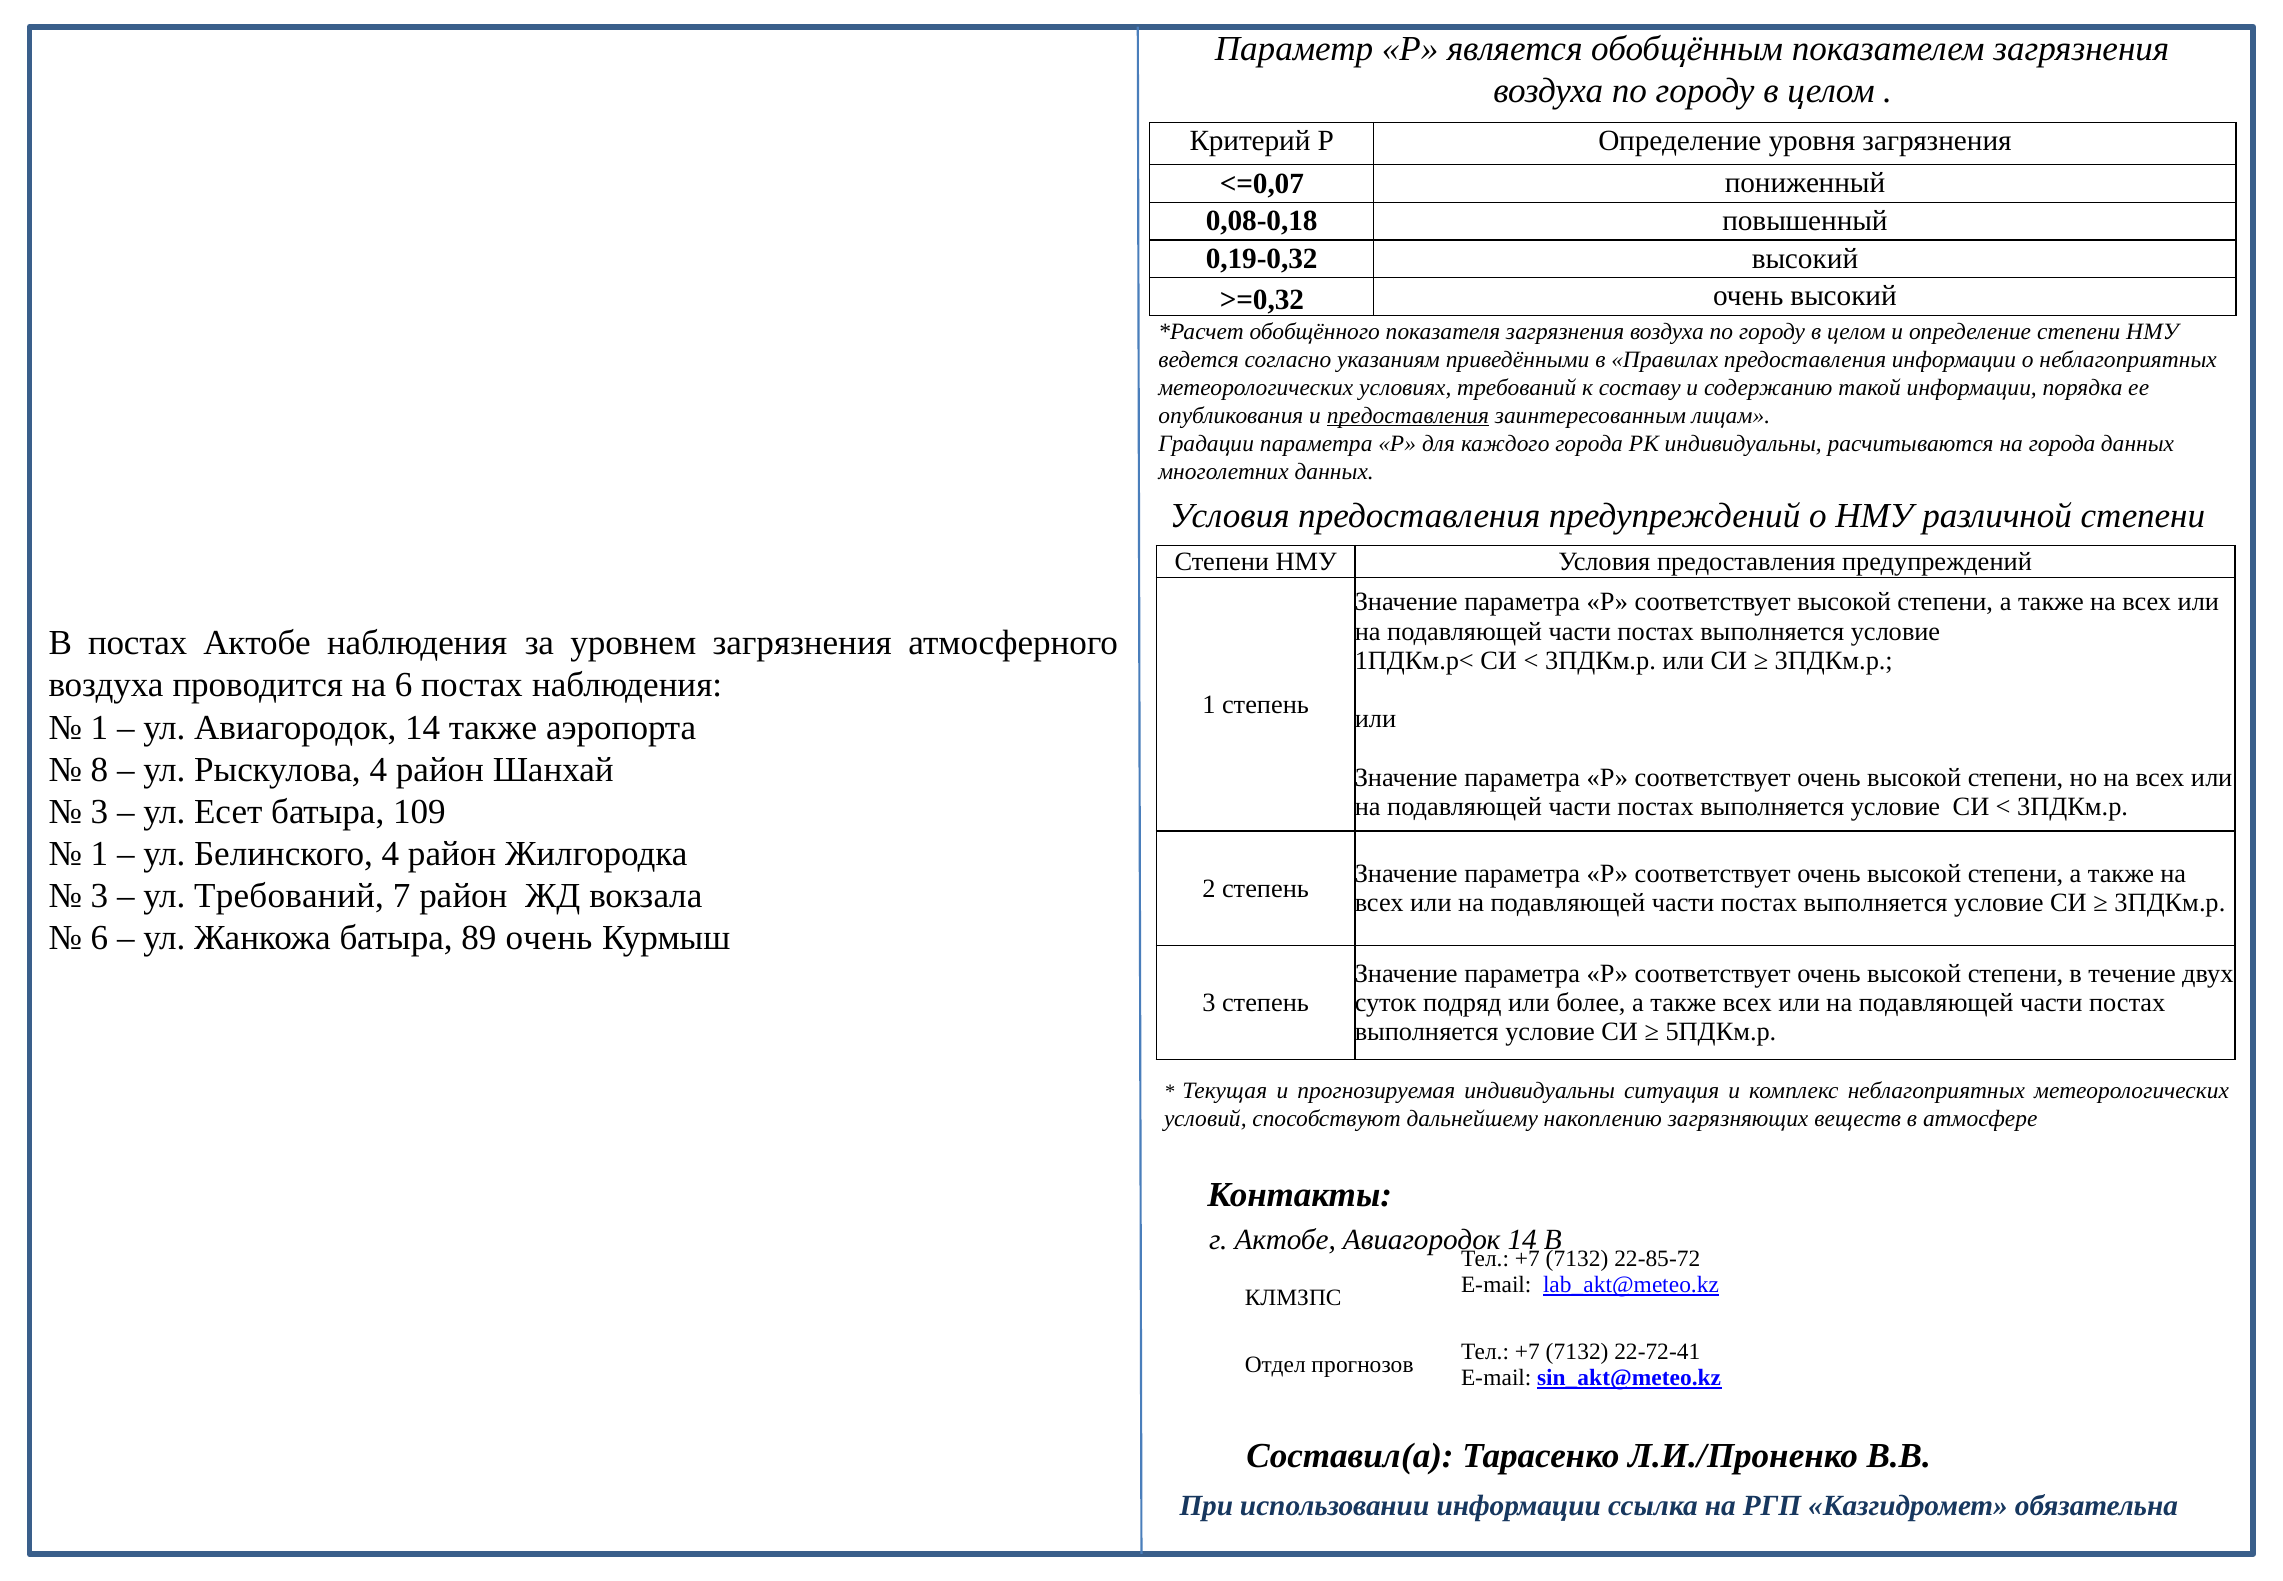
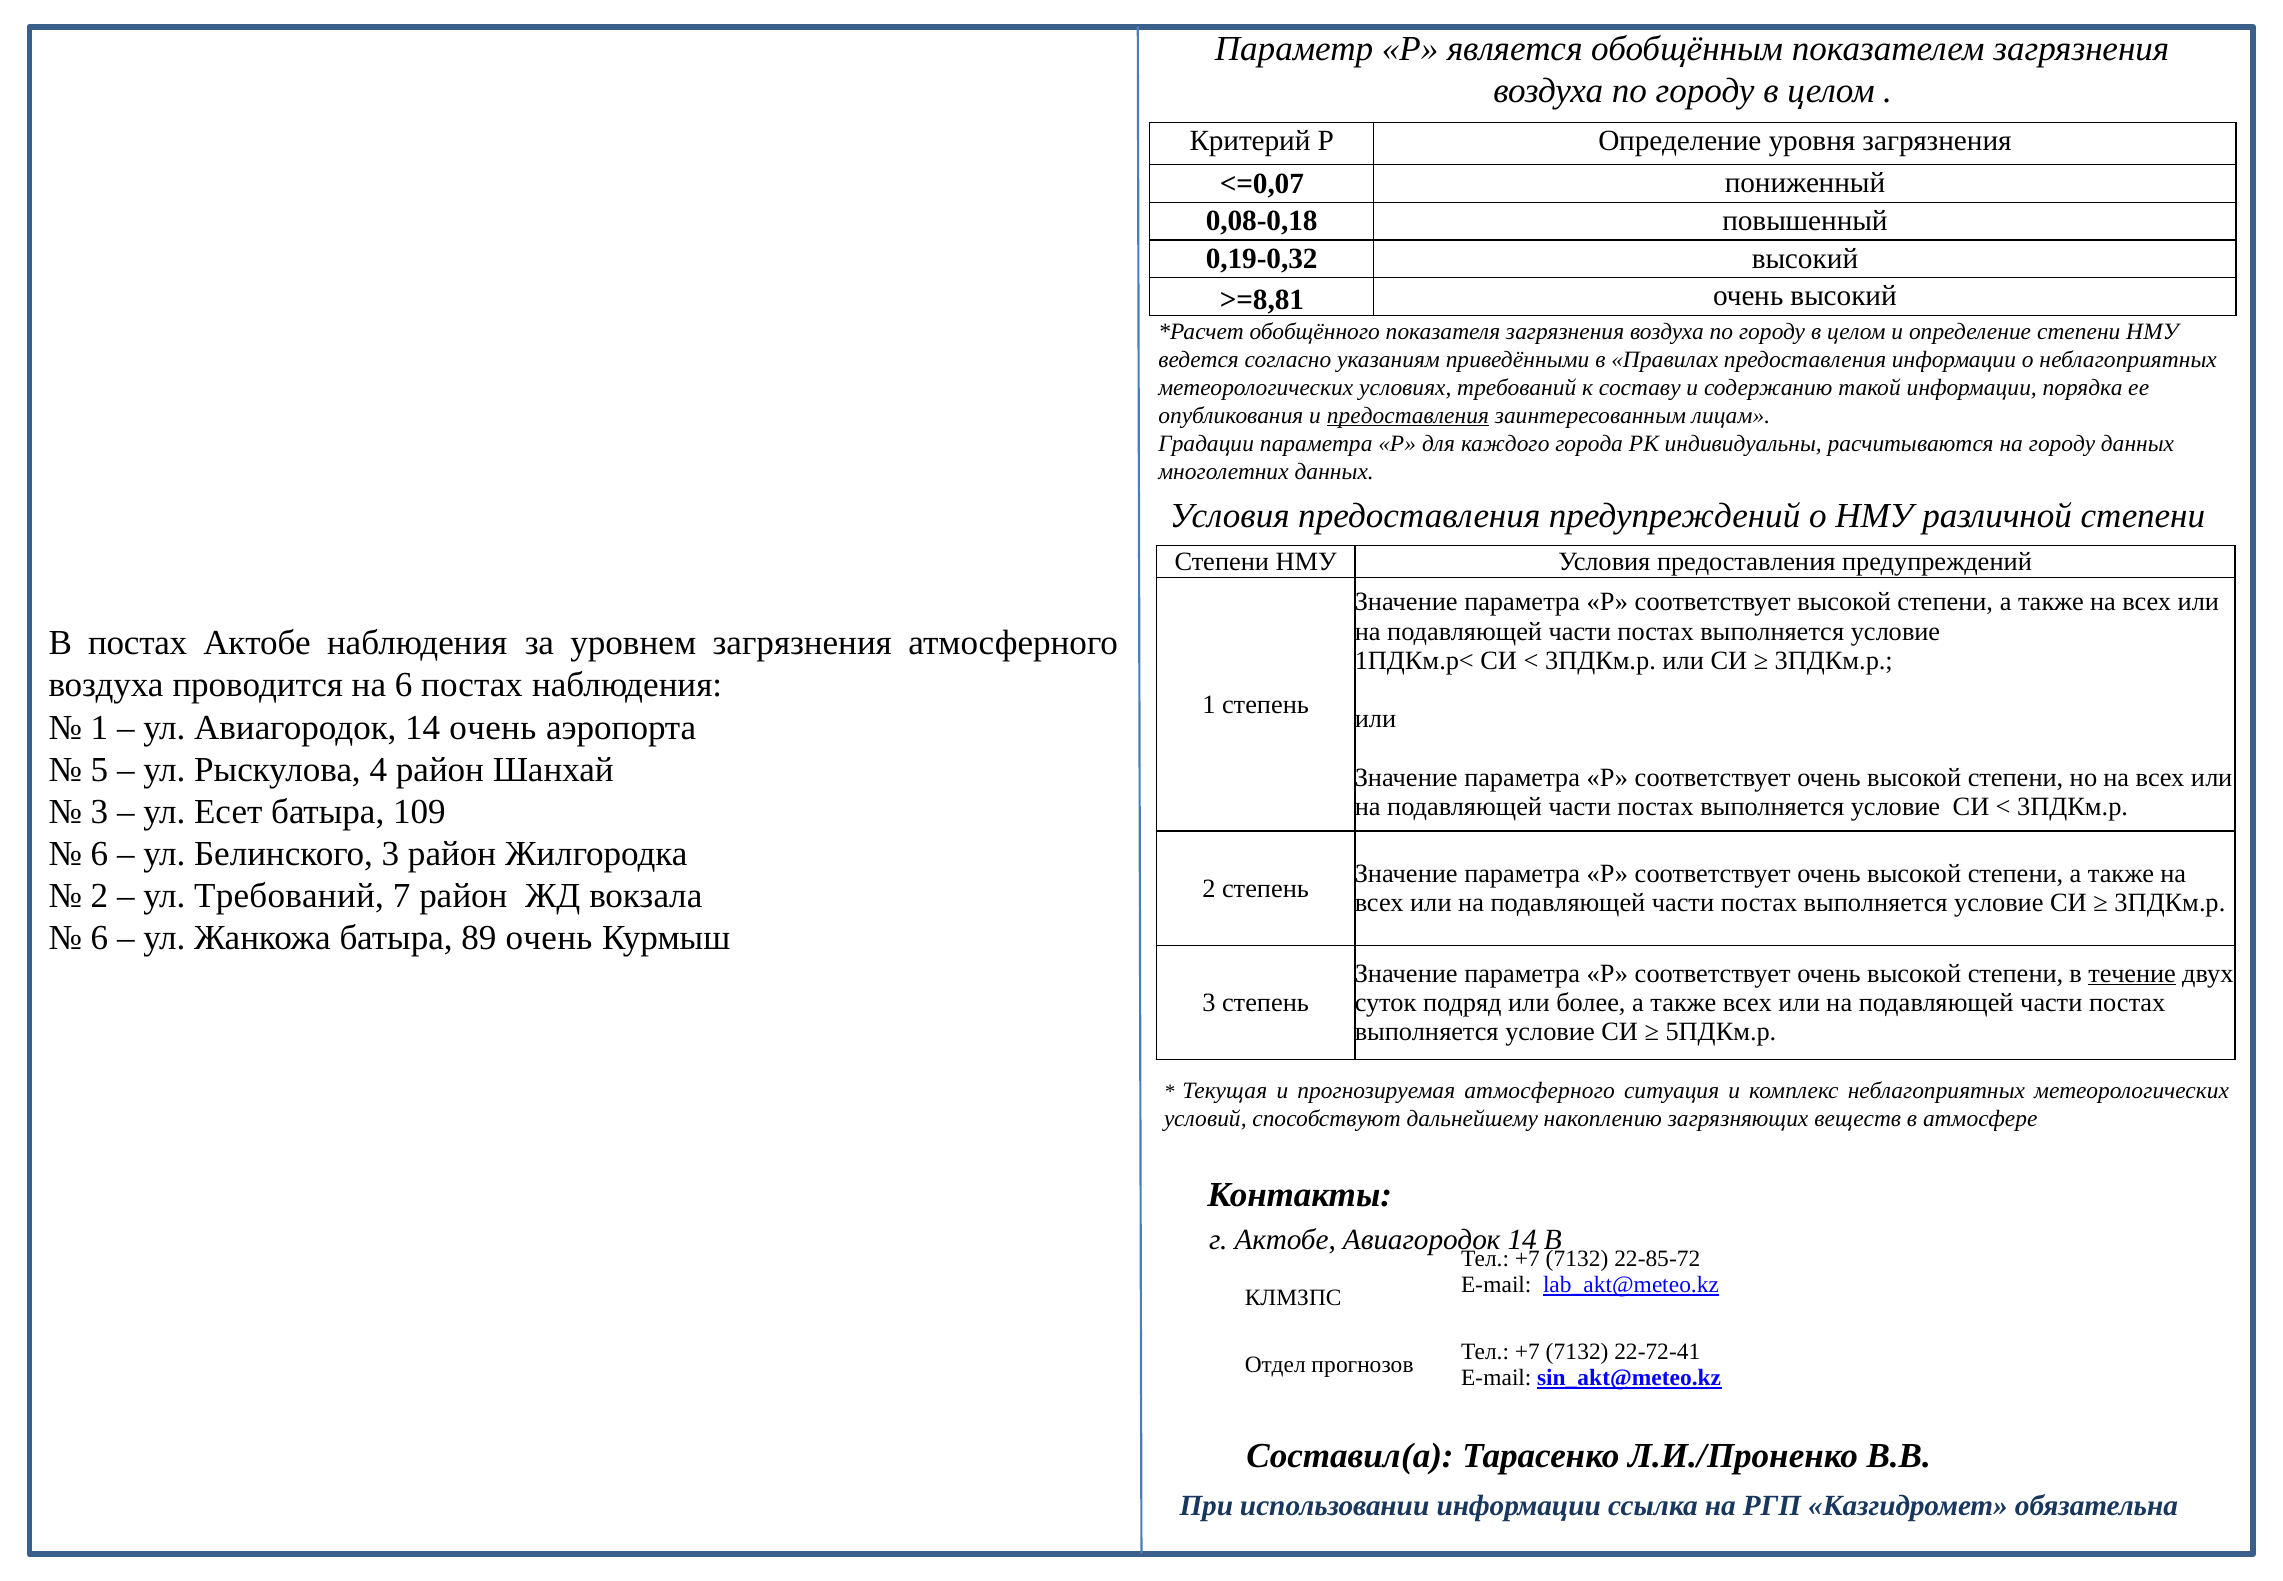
>=0,32: >=0,32 -> >=8,81 (1262, 299)
на города: города -> городу (2062, 443)
14 также: также -> очень (493, 727)
8: 8 -> 5 (99, 769)
1: 1 -> 6 (99, 854)
Белинского 4: 4 -> 3 (390, 854)
3: 3 -> 2 (99, 896)
течение underline: none -> present (2132, 973)
прогнозируемая индивидуальны: индивидуальны -> атмосферного (1540, 1091)
